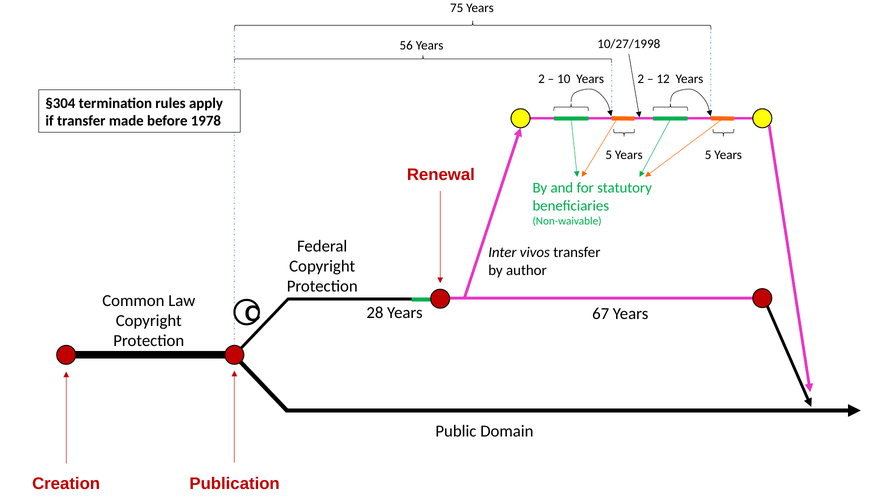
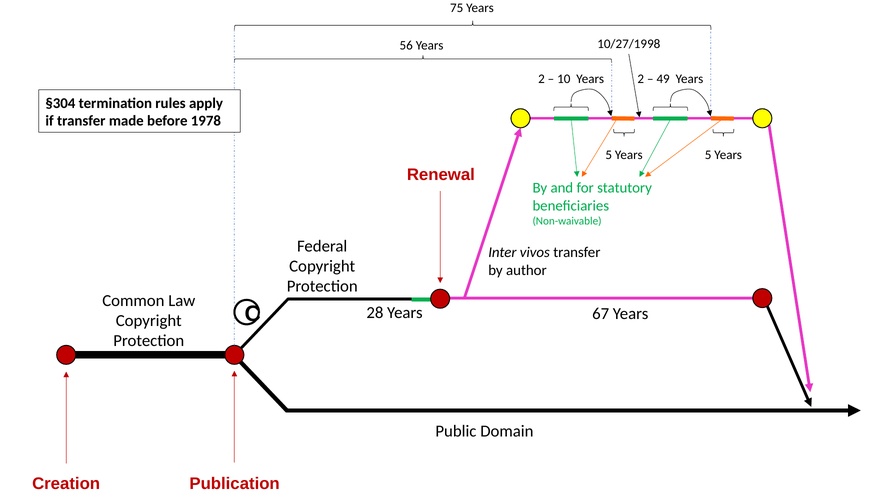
12: 12 -> 49 (663, 79)
